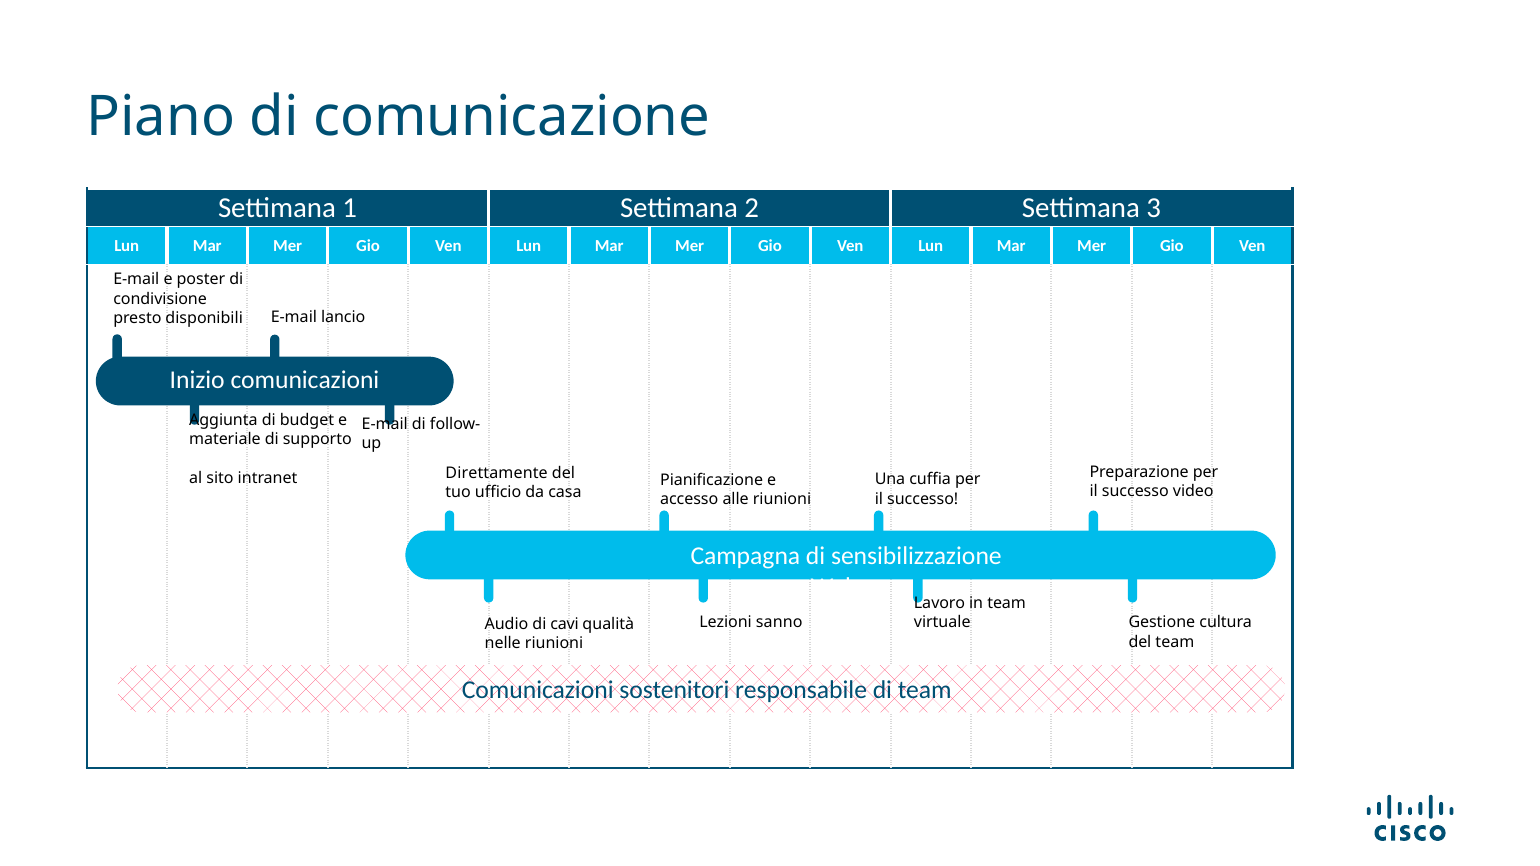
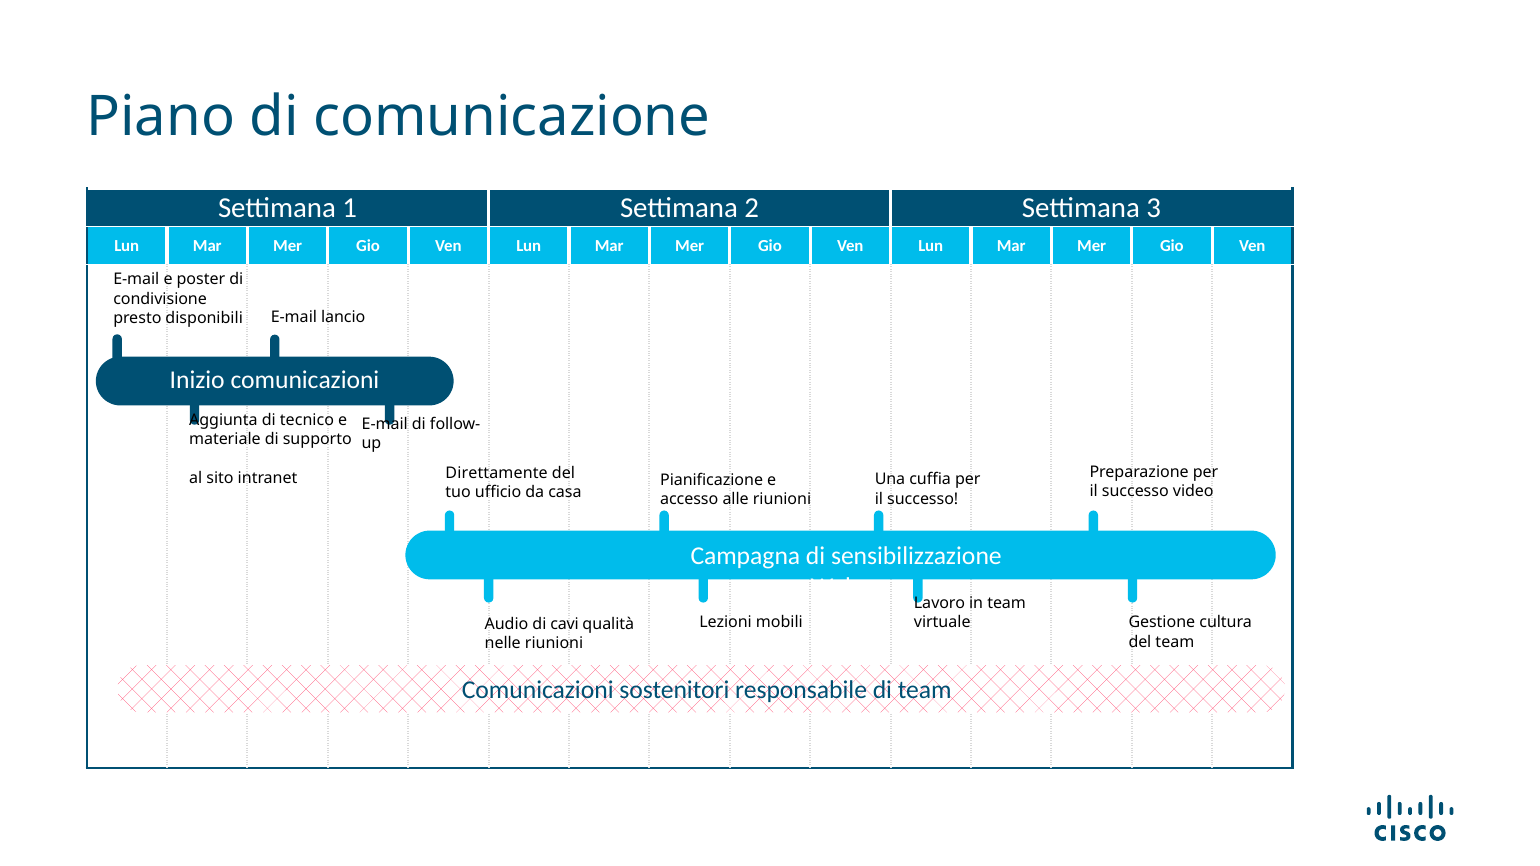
budget: budget -> tecnico (307, 420)
sanno: sanno -> mobili (779, 623)
